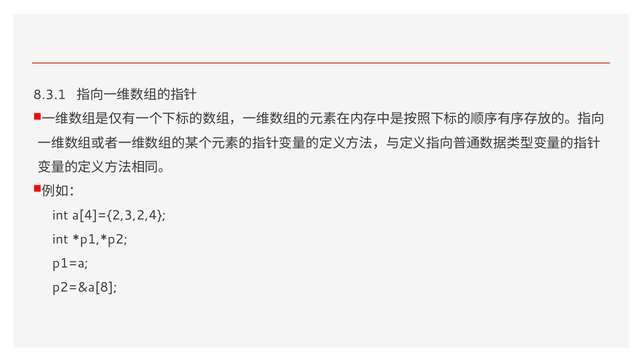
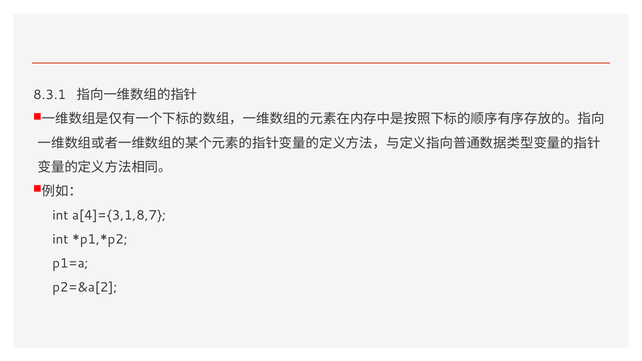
a[4]={2,3,2,4: a[4]={2,3,2,4 -> a[4]={3,1,8,7 (119, 215)
p2=&a[8: p2=&a[8 -> p2=&a[2 (85, 288)
